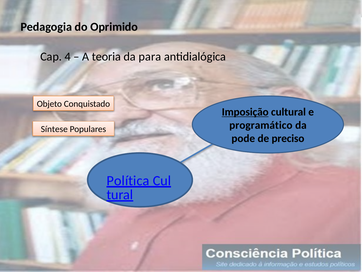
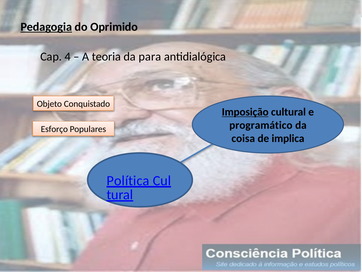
Pedagogia underline: none -> present (46, 27)
Síntese: Síntese -> Esforço (54, 129)
pode: pode -> coisa (243, 138)
preciso: preciso -> implica (288, 138)
